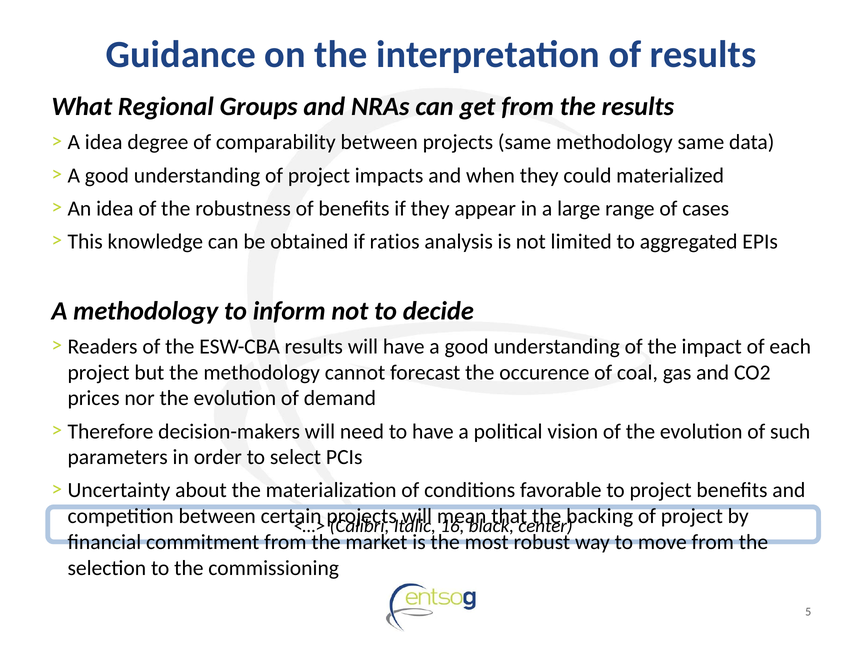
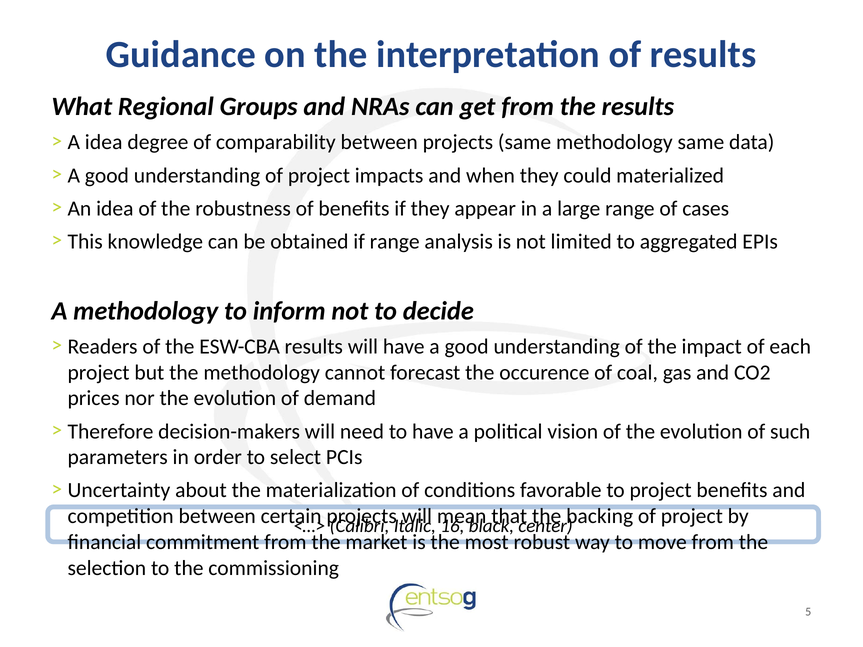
if ratios: ratios -> range (395, 242)
